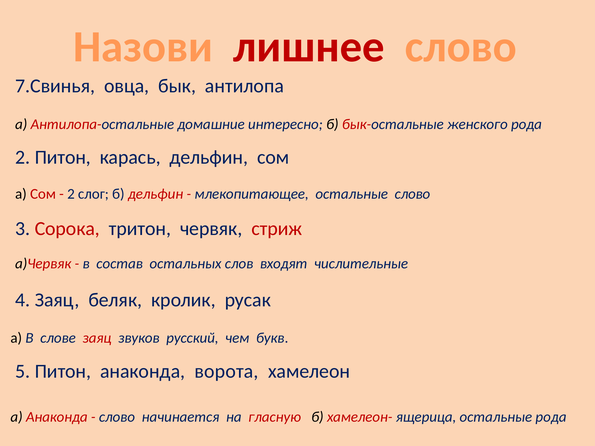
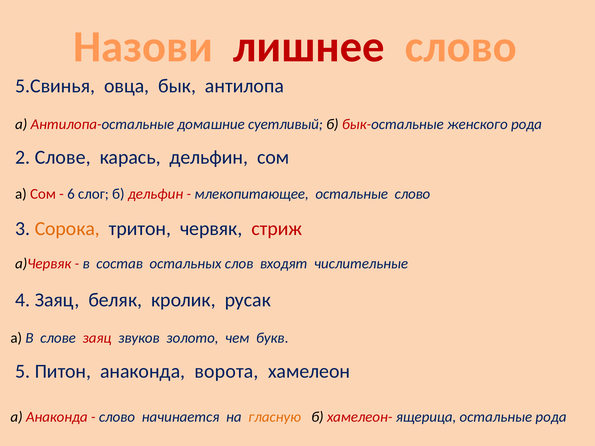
7.Свинья: 7.Свинья -> 5.Свинья (55, 86)
интересно: интересно -> суетливый (285, 124)
2 Питон: Питон -> Слове (63, 157)
2: 2 -> 6 (71, 194)
Сорока colour: red -> orange (67, 229)
русский: русский -> золото (192, 338)
гласную colour: red -> orange (275, 417)
